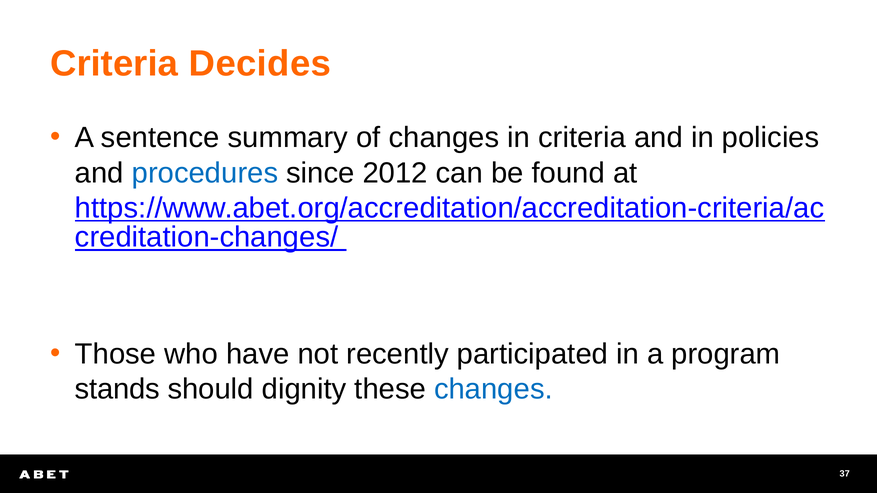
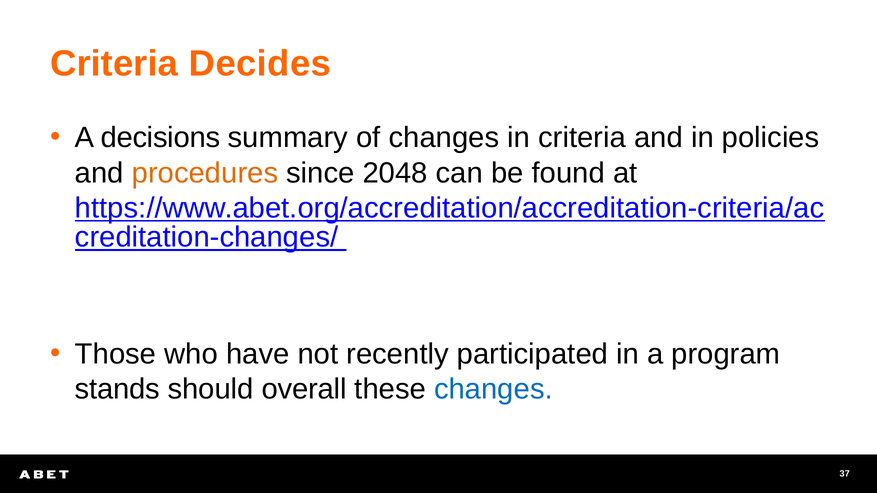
sentence: sentence -> decisions (160, 138)
procedures colour: blue -> orange (205, 173)
2012: 2012 -> 2048 (395, 173)
dignity: dignity -> overall (304, 389)
